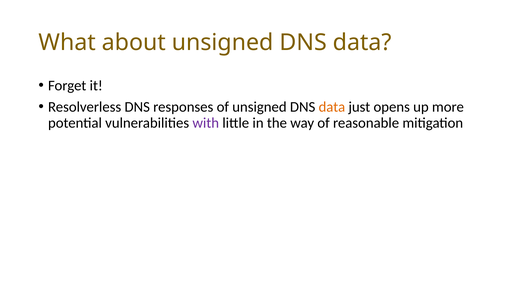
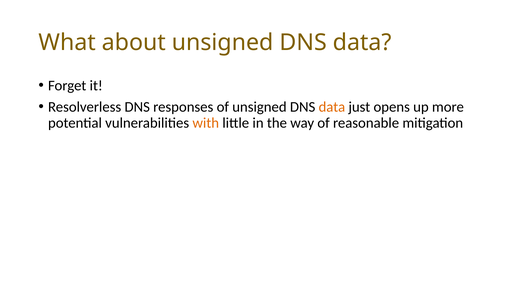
with colour: purple -> orange (206, 123)
